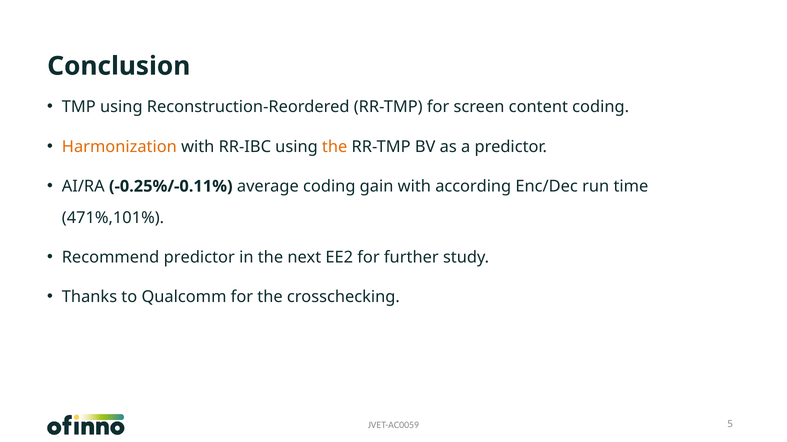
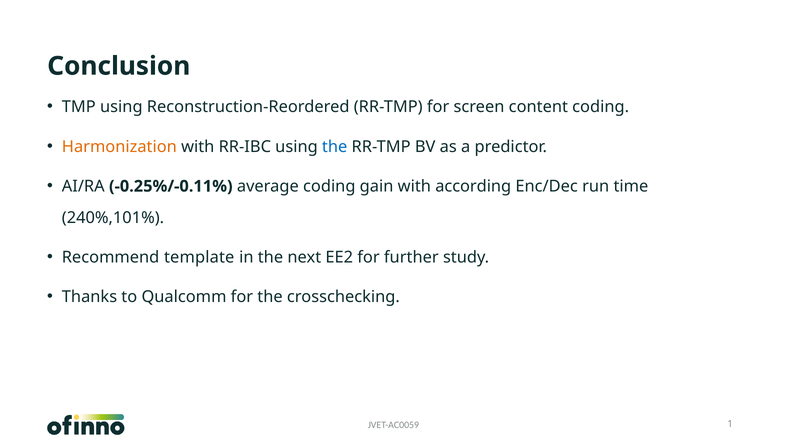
the colour: orange -> blue (335, 147)
471%,101%: 471%,101% -> 240%,101% (113, 218)
Recommend predictor: predictor -> template (199, 258)
5: 5 -> 1 (730, 425)
